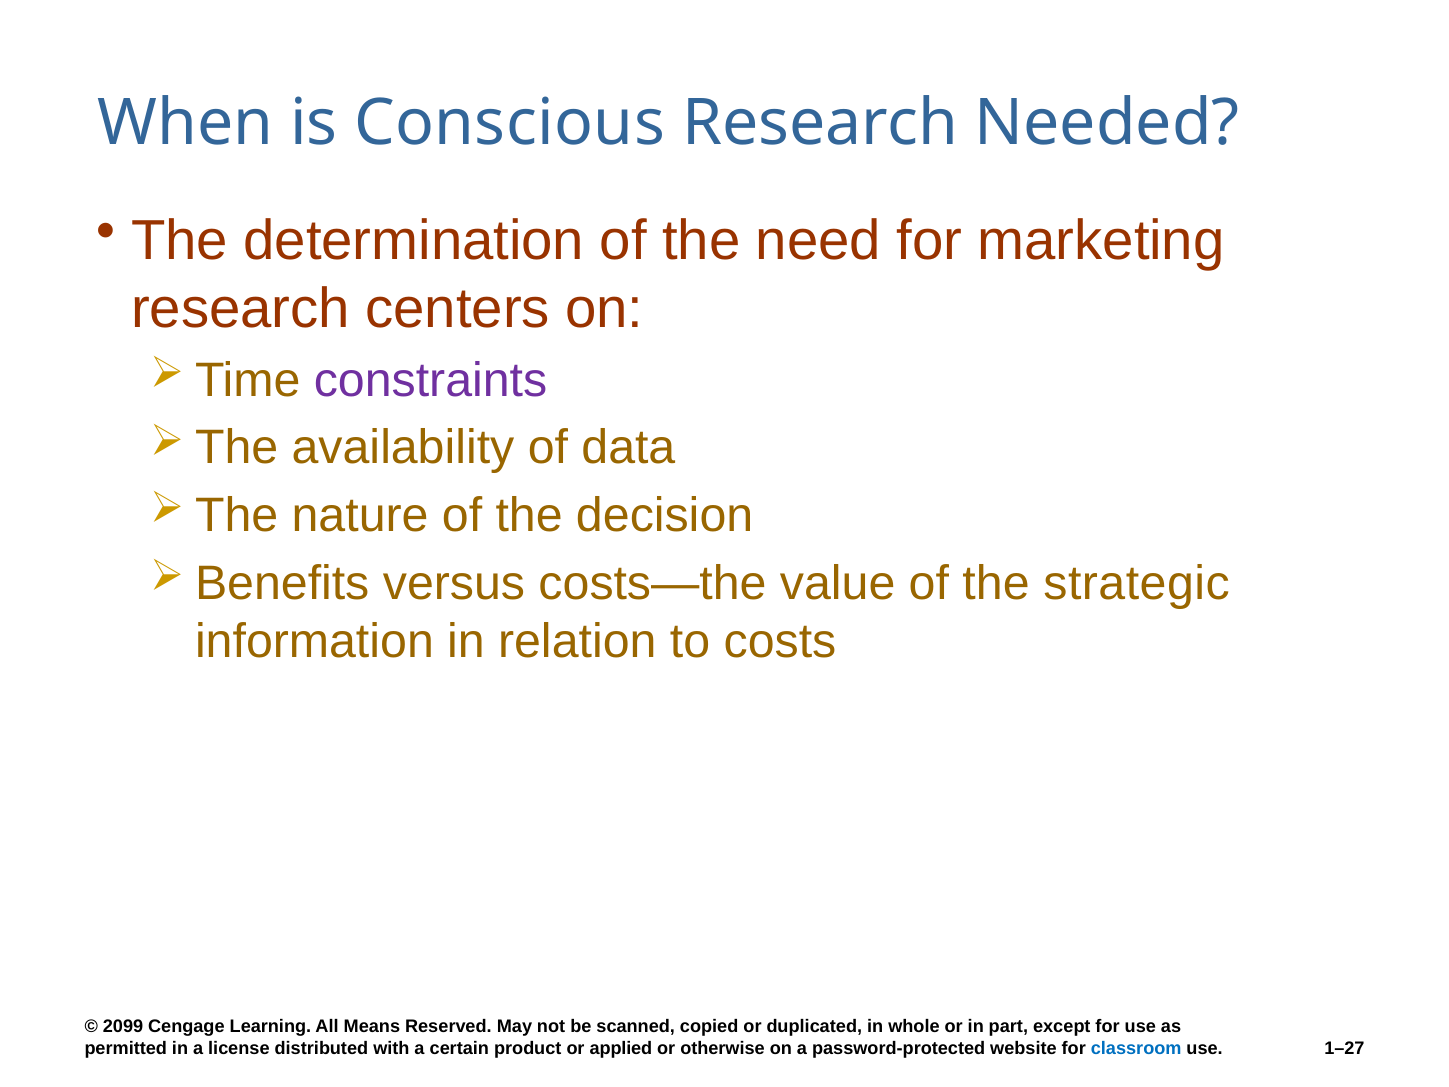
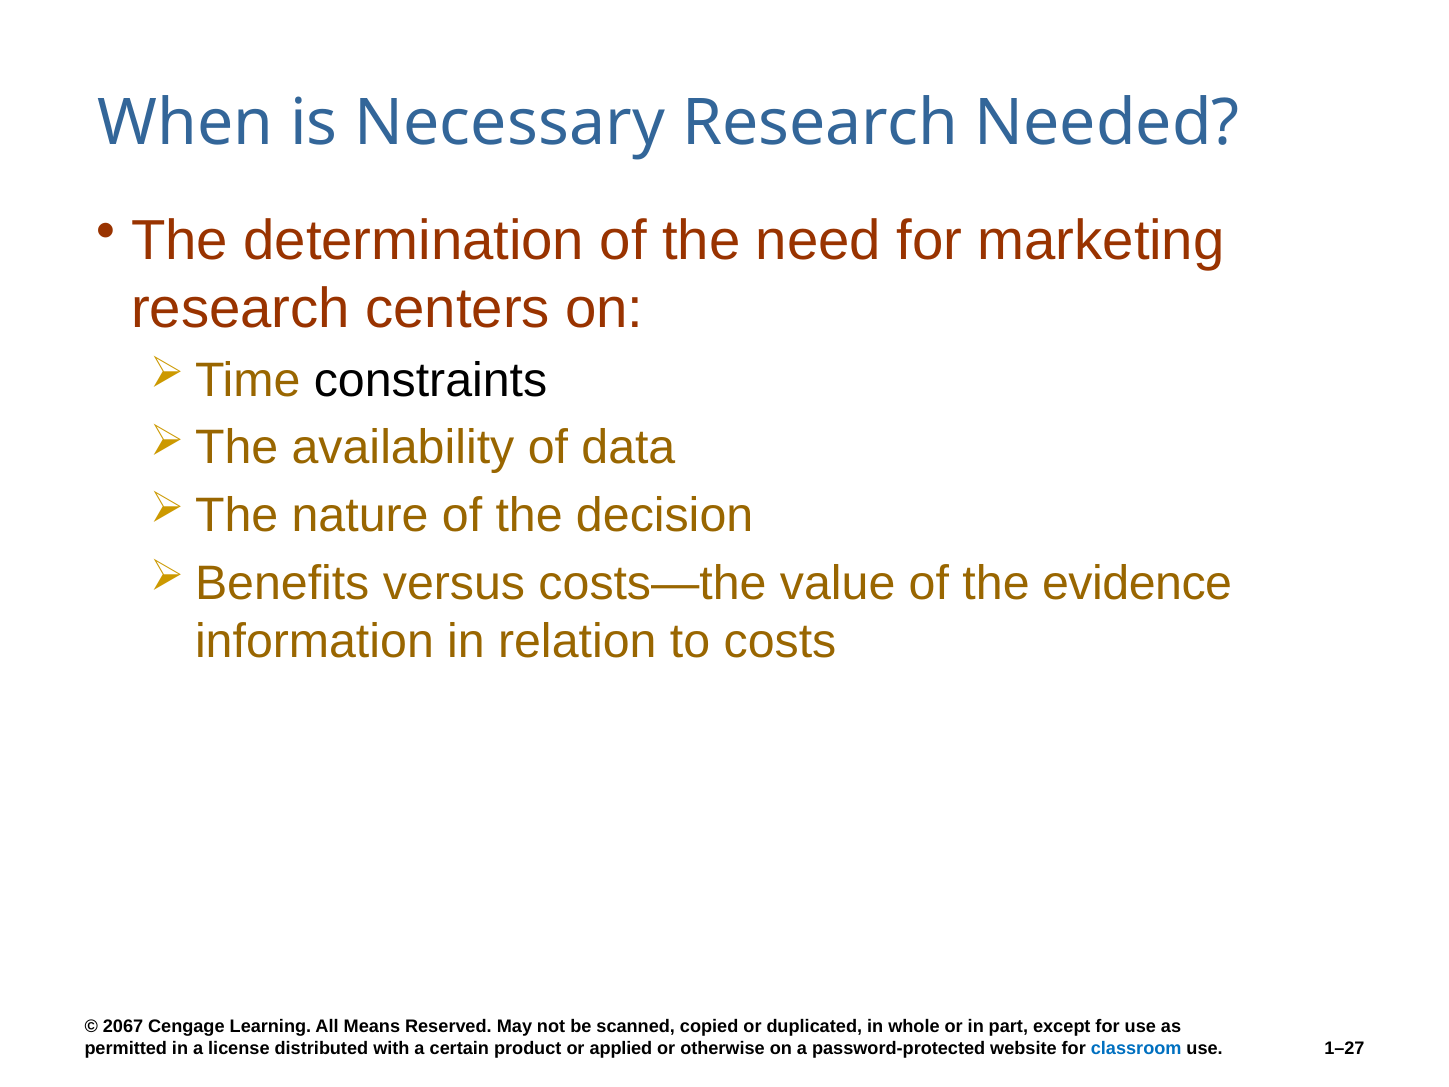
Conscious: Conscious -> Necessary (510, 123)
constraints colour: purple -> black (431, 380)
strategic: strategic -> evidence (1137, 583)
2099: 2099 -> 2067 (123, 1026)
